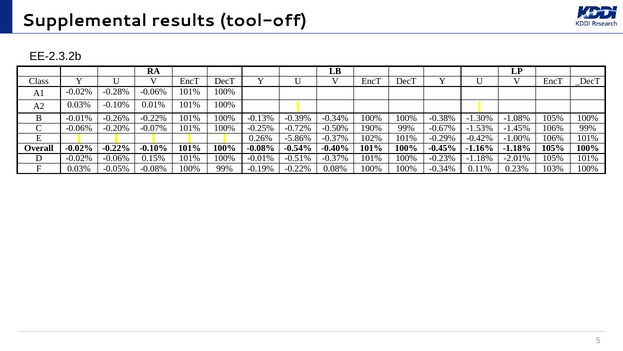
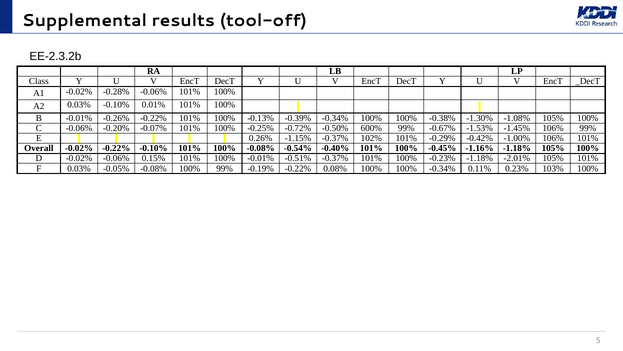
190%: 190% -> 600% (371, 128)
-5.86%: -5.86% -> -1.15% (298, 138)
